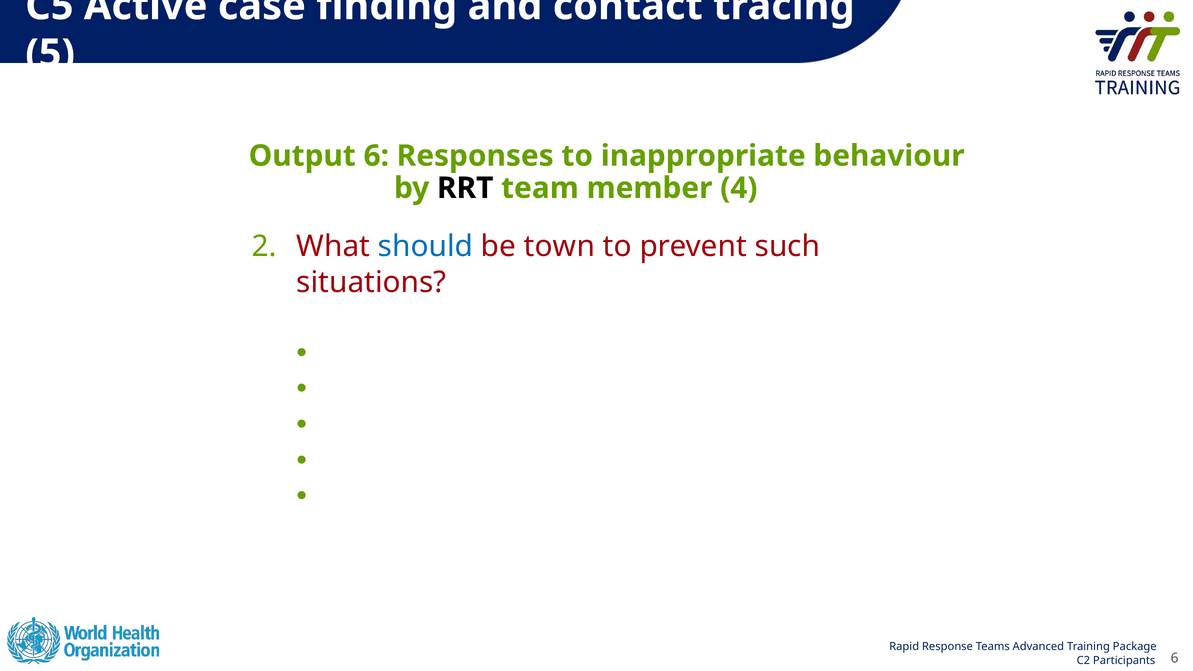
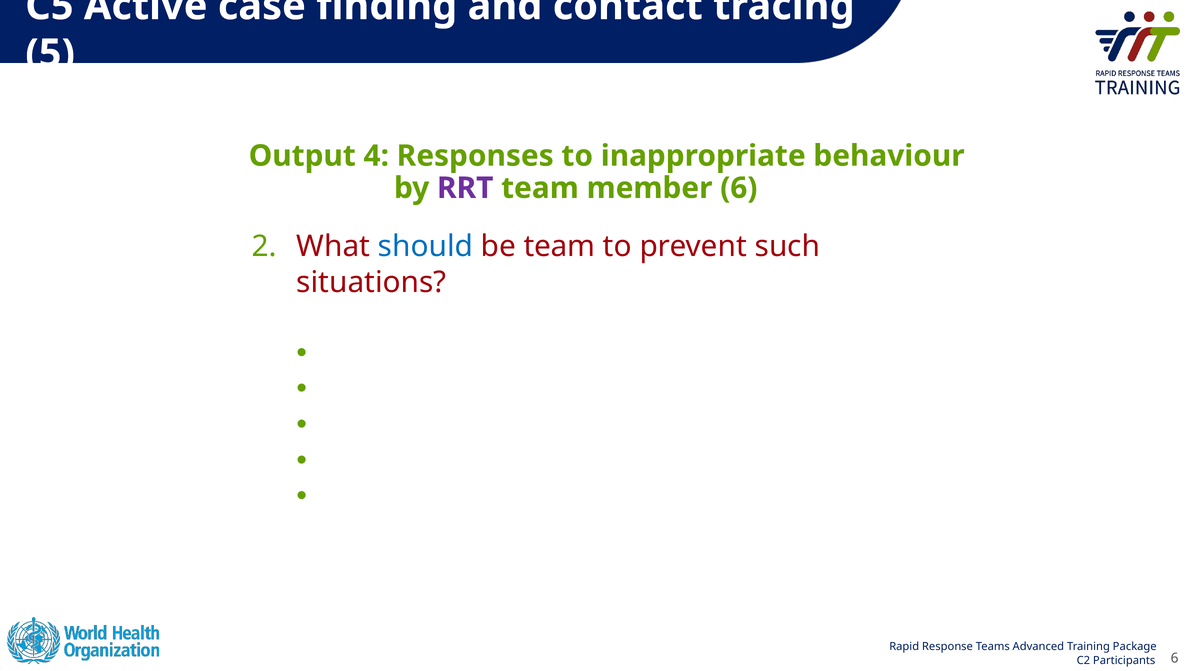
Output 6: 6 -> 4 (376, 156)
RRT colour: black -> purple (465, 188)
member 4: 4 -> 6 (739, 188)
be town: town -> team (560, 247)
